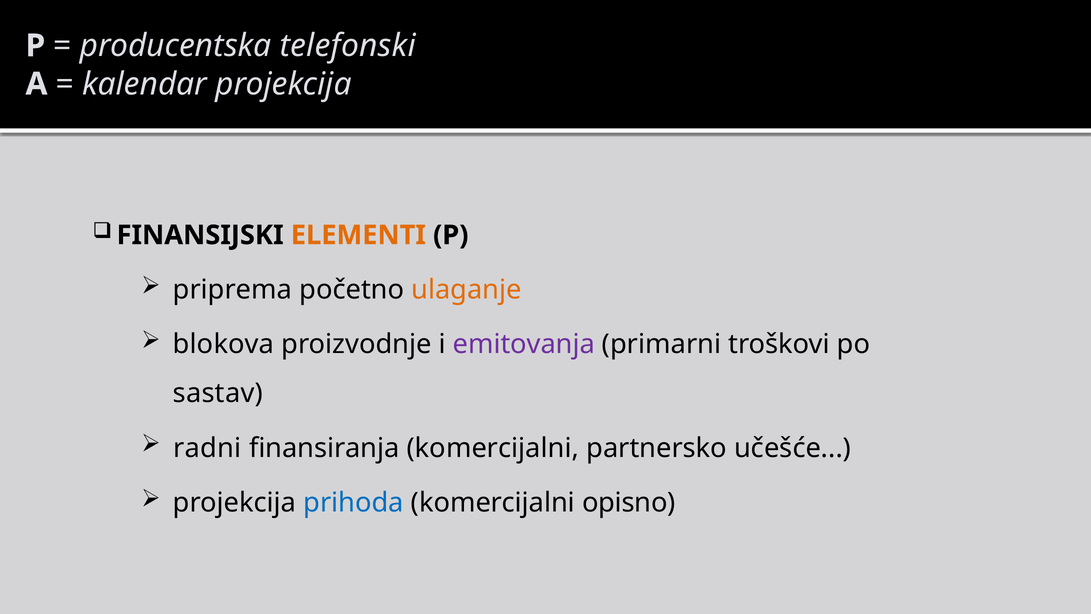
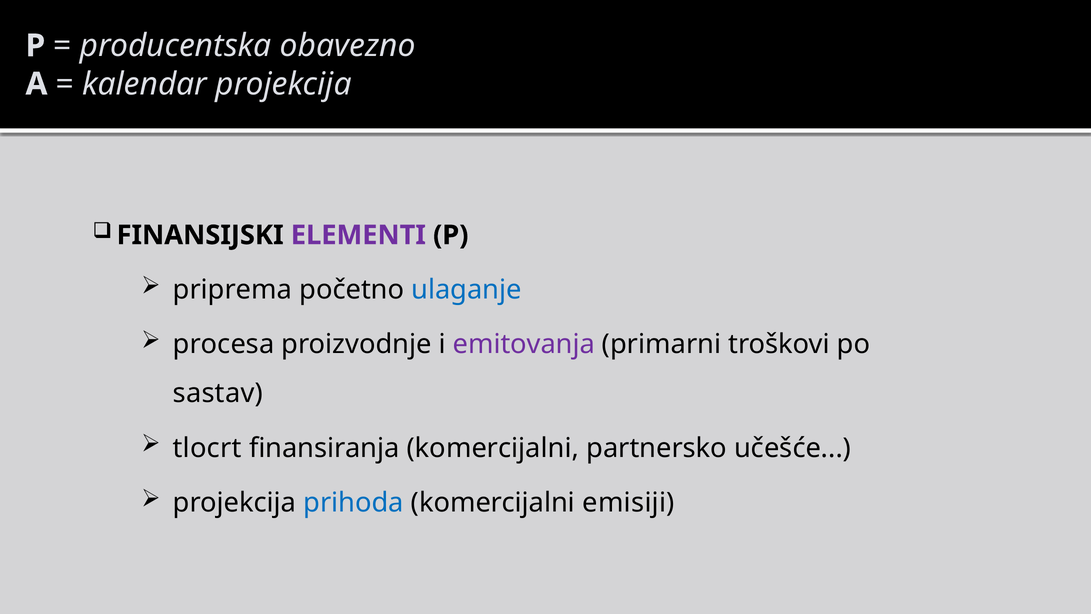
telefonski: telefonski -> obavezno (348, 46)
ELEMENTI colour: orange -> purple (358, 235)
ulaganje colour: orange -> blue (466, 290)
blokova: blokova -> procesa (224, 344)
radni: radni -> tlocrt (207, 448)
opisno: opisno -> emisiji (629, 502)
